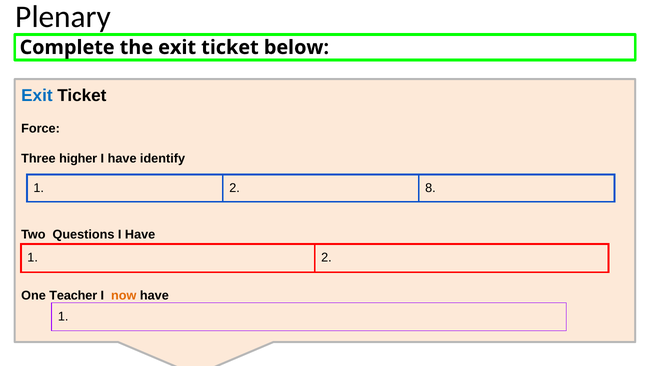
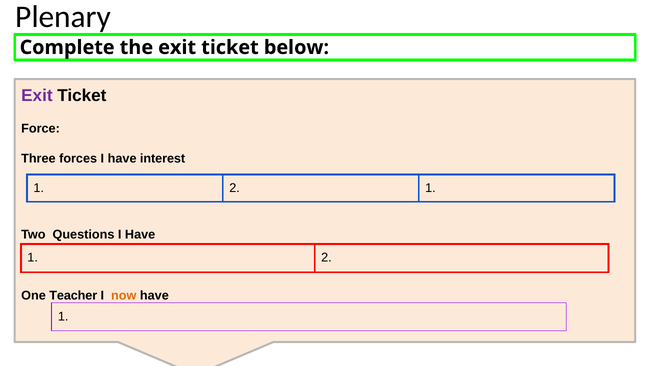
Exit colour: blue -> purple (37, 96)
higher: higher -> forces (78, 159)
identify: identify -> interest (163, 159)
8: 8 -> 1 (430, 188)
